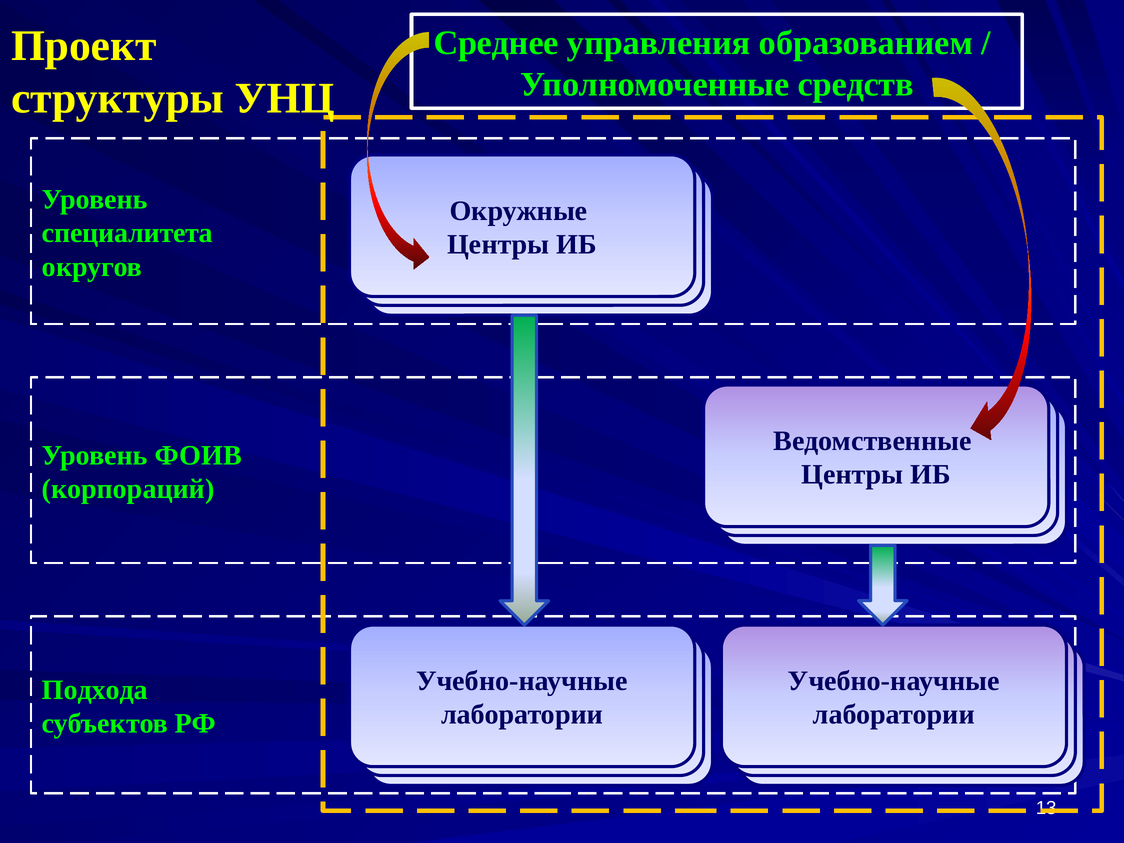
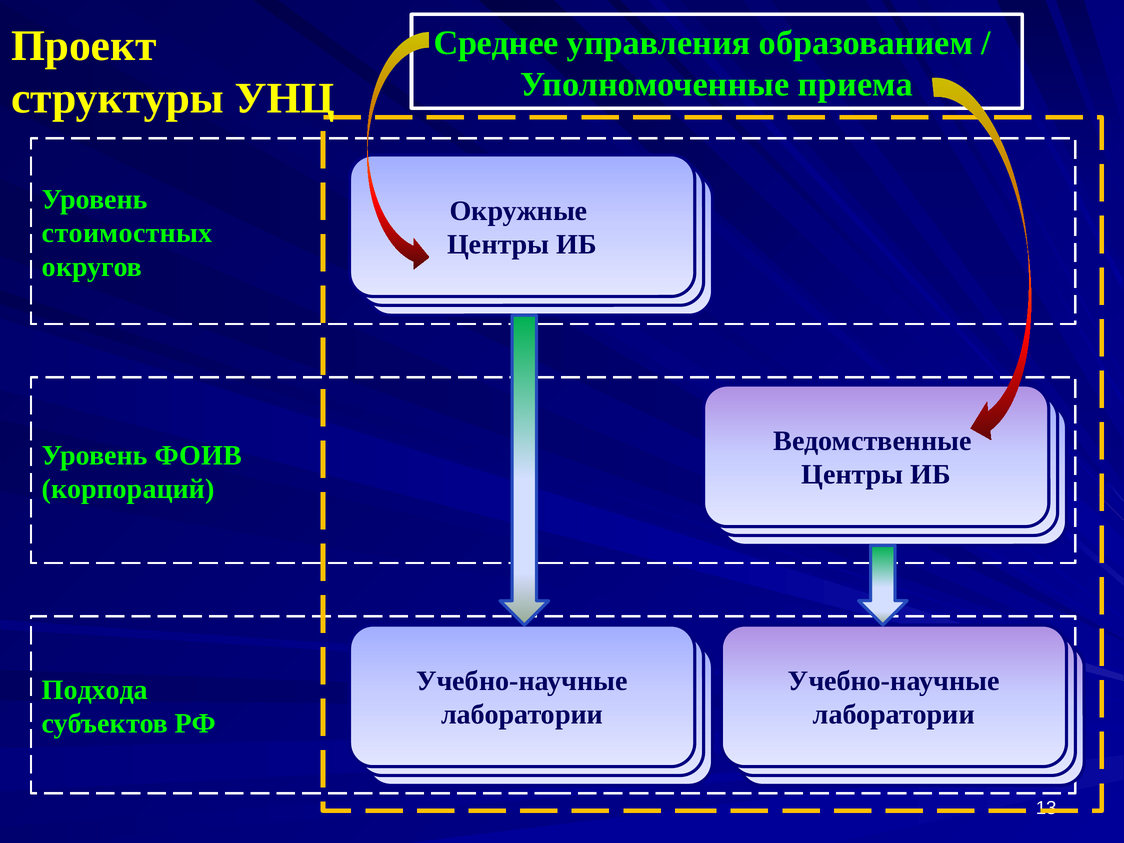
средств: средств -> приема (856, 84)
специалитета: специалитета -> стоимостных (127, 233)
